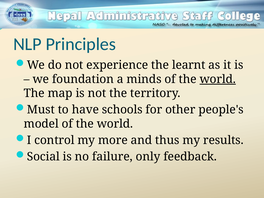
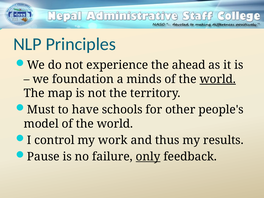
learnt: learnt -> ahead (189, 65)
more: more -> work (113, 140)
Social: Social -> Pause (43, 157)
only underline: none -> present (148, 157)
